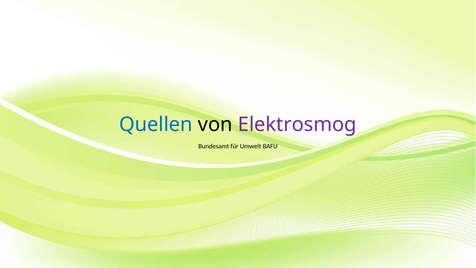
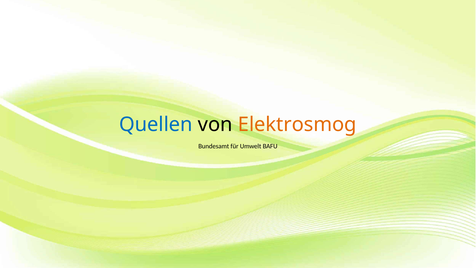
Elektrosmog colour: purple -> orange (297, 124)
